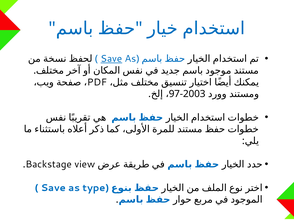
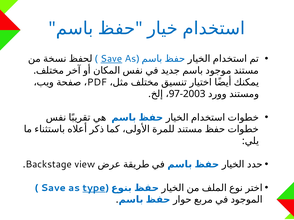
type underline: none -> present (94, 188)
